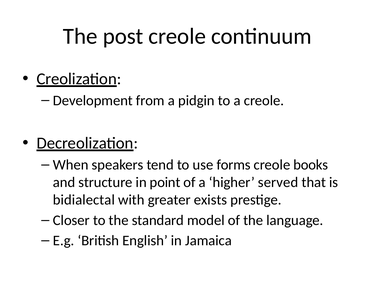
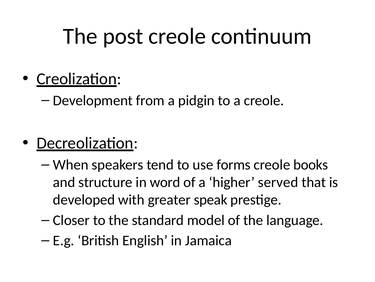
point: point -> word (165, 182)
bidialectal: bidialectal -> developed (84, 199)
exists: exists -> speak (211, 199)
